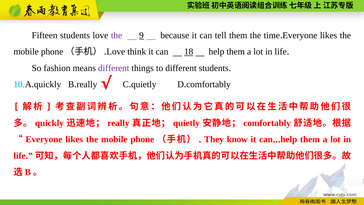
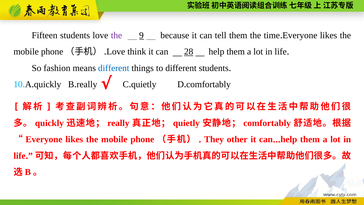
18: 18 -> 28 (189, 52)
different colour: purple -> blue (114, 68)
know: know -> other (237, 139)
